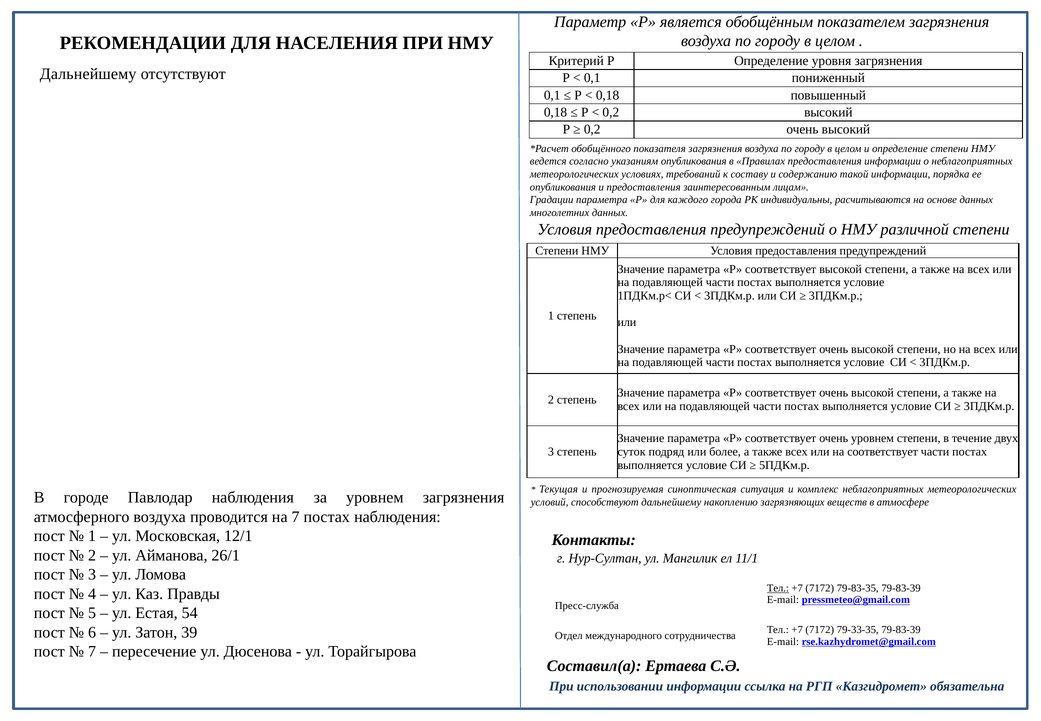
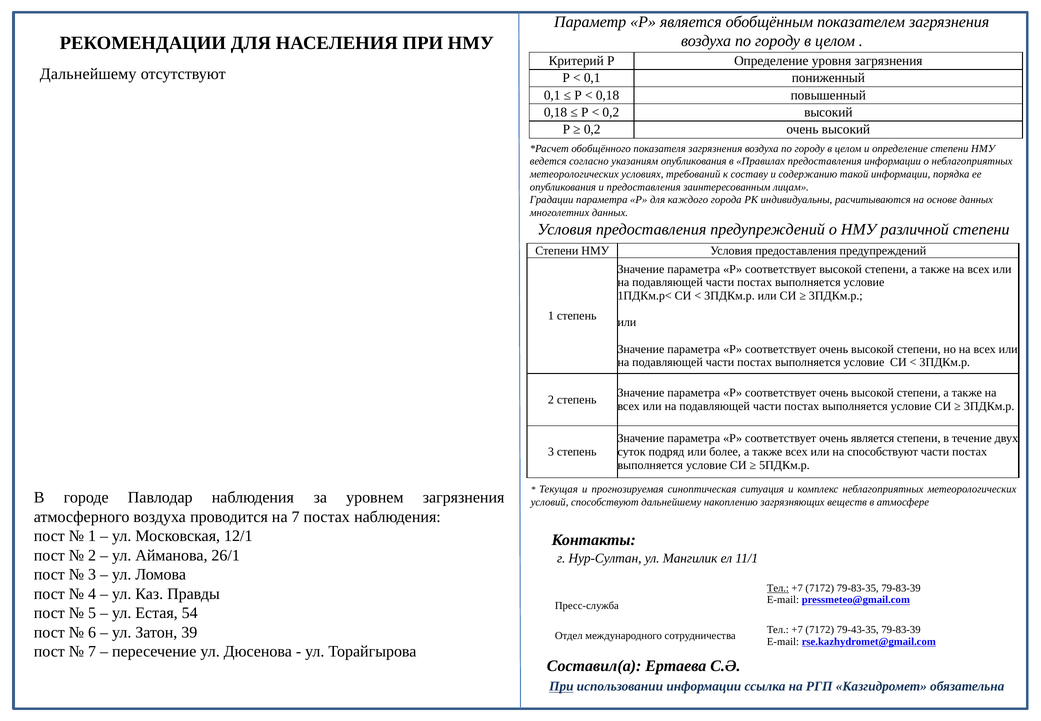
очень уровнем: уровнем -> является (873, 438)
на соответствует: соответствует -> способствуют (883, 452)
79-33-35: 79-33-35 -> 79-43-35 (858, 629)
При underline: none -> present (561, 686)
